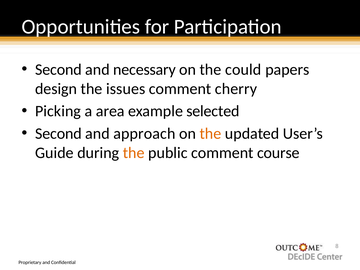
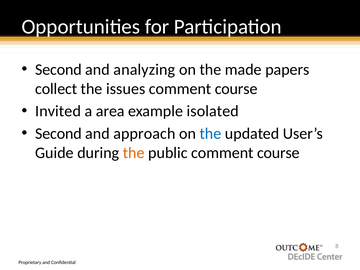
necessary: necessary -> analyzing (144, 70)
could: could -> made (243, 70)
design: design -> collect (56, 89)
cherry: cherry -> course (236, 89)
Picking: Picking -> Invited (58, 111)
selected: selected -> isolated (213, 111)
the colour: orange -> blue (210, 134)
